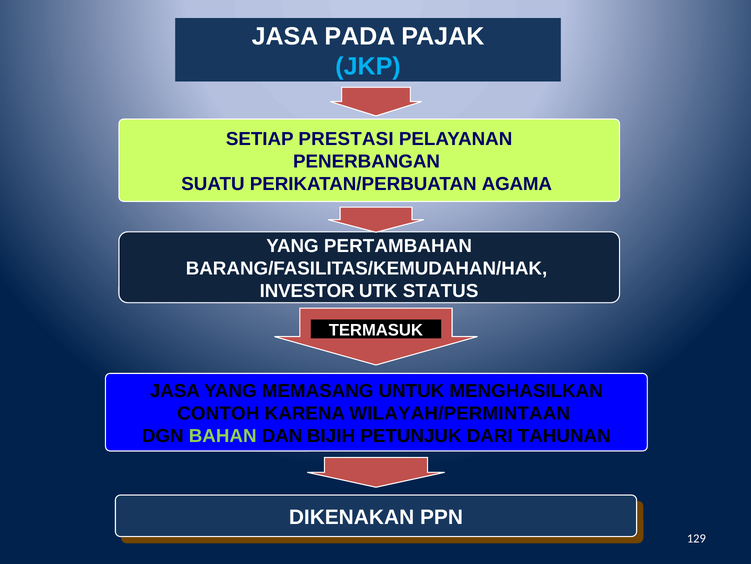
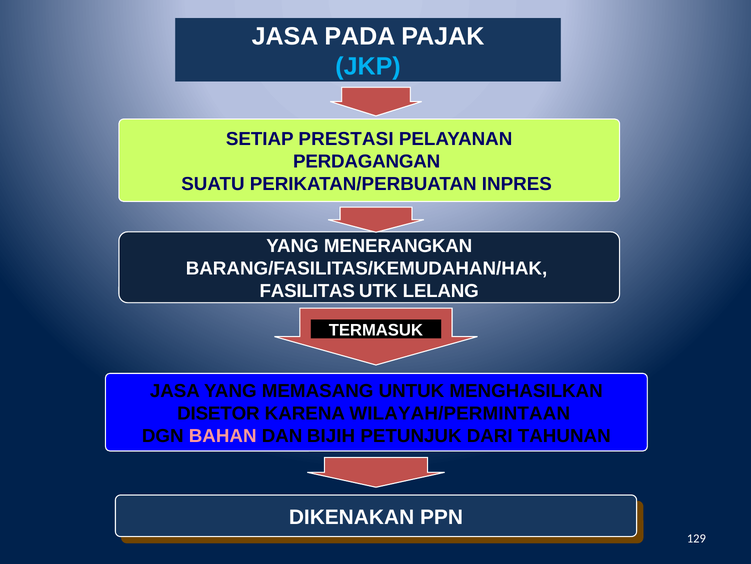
PENERBANGAN: PENERBANGAN -> PERDAGANGAN (367, 161)
AGAMA: AGAMA -> INPRES (517, 184)
PERTAMBAHAN: PERTAMBAHAN -> MENERANGKAN (398, 246)
INVESTOR: INVESTOR -> FASILITAS (307, 291)
STATUS: STATUS -> LELANG (441, 291)
CONTOH: CONTOH -> DISETOR (218, 413)
BAHAN colour: light green -> pink (223, 435)
